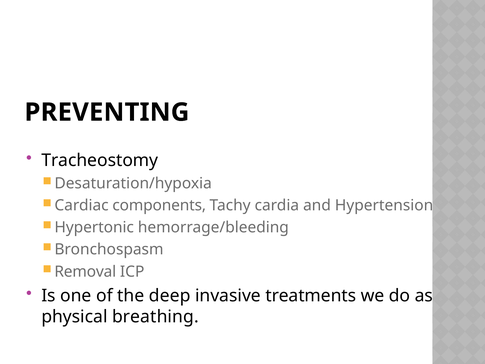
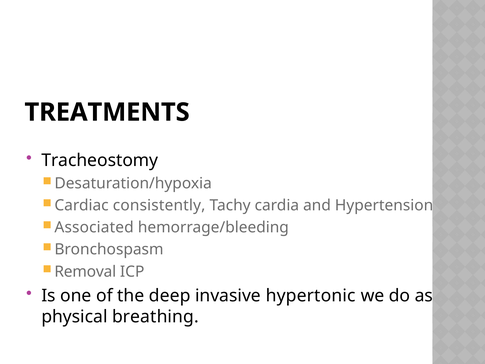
PREVENTING: PREVENTING -> TREATMENTS (107, 112)
components: components -> consistently (159, 205)
Hypertonic: Hypertonic -> Associated (94, 227)
treatments: treatments -> hypertonic (311, 295)
